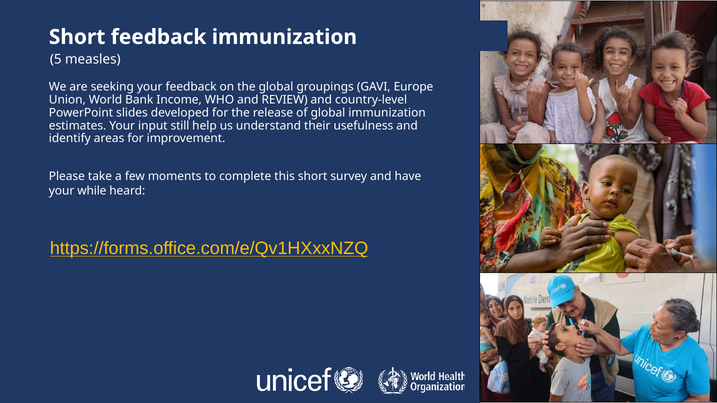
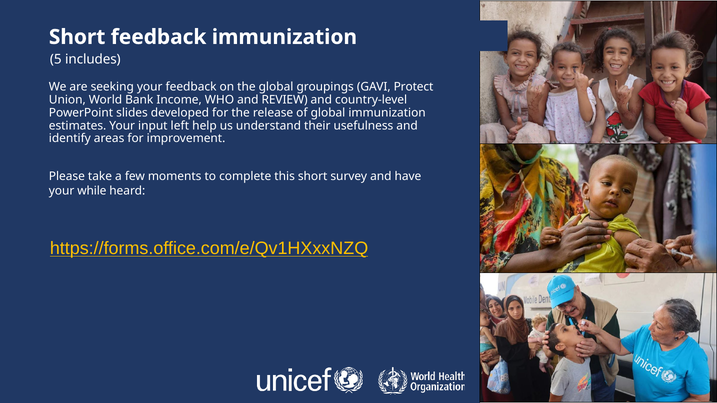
measles: measles -> includes (93, 60)
Europe: Europe -> Protect (414, 87)
still: still -> left (180, 126)
